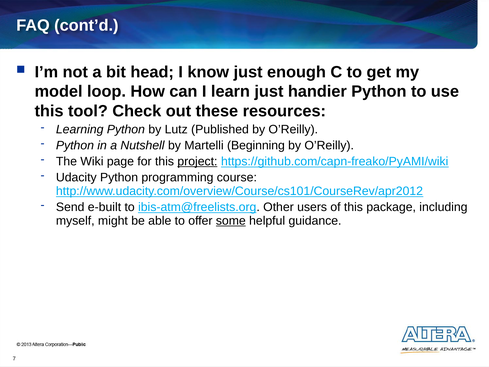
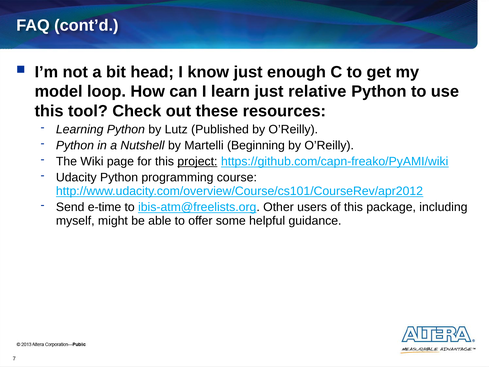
handier: handier -> relative (317, 92)
e-built: e-built -> e-time (105, 207)
some underline: present -> none (231, 221)
